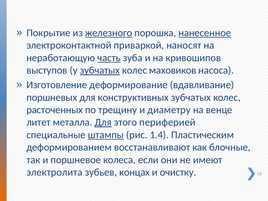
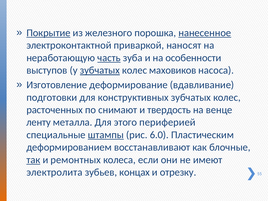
Покрытие underline: none -> present (48, 33)
железного underline: present -> none (109, 33)
кривошипов: кривошипов -> особенности (193, 58)
поршневых: поршневых -> подготовки (52, 97)
трещину: трещину -> снимают (118, 110)
диаметру: диаметру -> твердость (169, 110)
литет: литет -> ленту (39, 122)
Для underline: present -> none (103, 122)
1.4: 1.4 -> 6.0 (159, 135)
так underline: none -> present (33, 160)
поршневое: поршневое -> ремонтных (76, 160)
очистку: очистку -> отрезку (178, 172)
